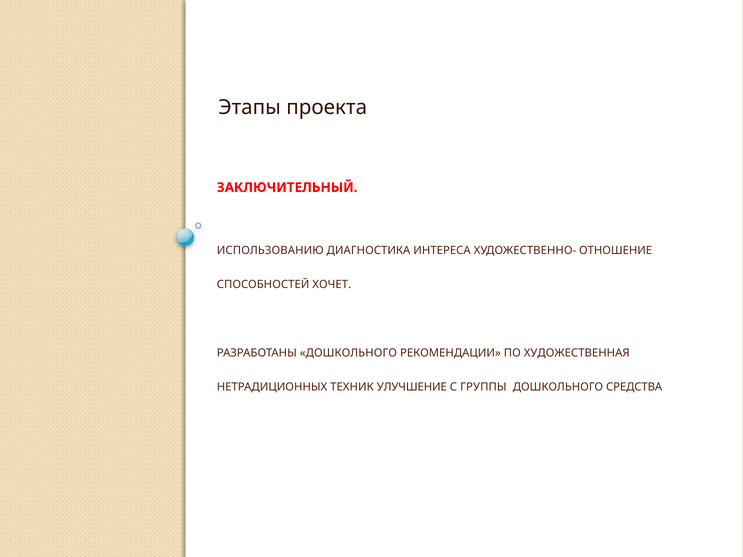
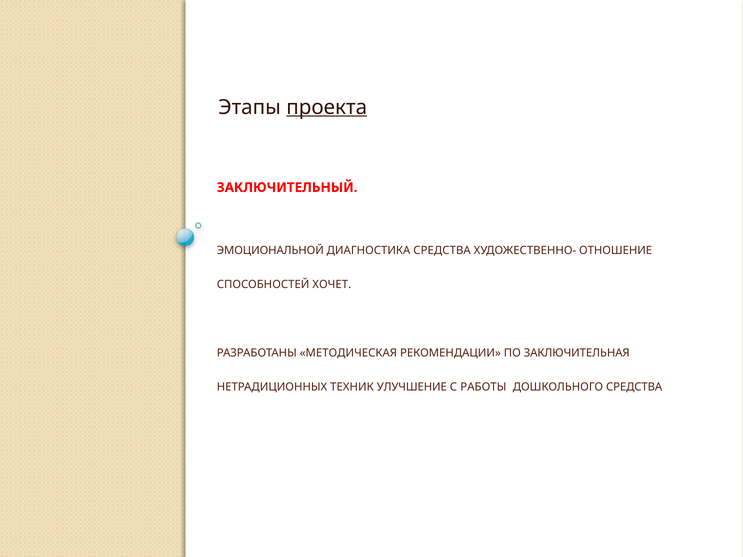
проекта underline: none -> present (327, 107)
ИСПОЛЬЗОВАНИЮ: ИСПОЛЬЗОВАНИЮ -> ЭМОЦИОНАЛЬНОЙ (270, 251)
ДИАГНОСТИКА ИНТЕРЕСА: ИНТЕРЕСА -> СРЕДСТВА (442, 251)
РАЗРАБОТАНЫ ДОШКОЛЬНОГО: ДОШКОЛЬНОГО -> МЕТОДИЧЕСКАЯ (348, 353)
ХУДОЖЕСТВЕННАЯ: ХУДОЖЕСТВЕННАЯ -> ЗАКЛЮЧИТЕЛЬНАЯ (577, 353)
ГРУППЫ: ГРУППЫ -> РАБОТЫ (483, 387)
